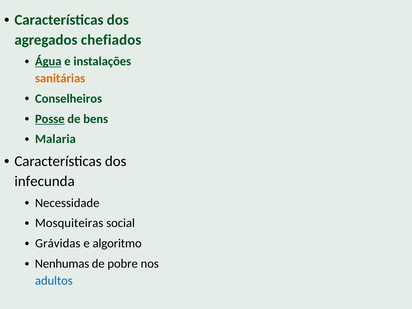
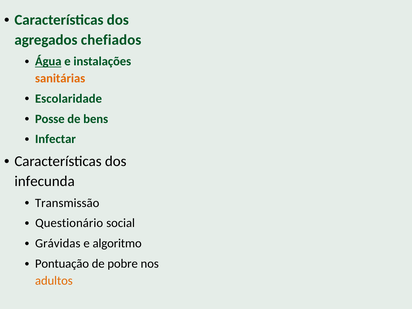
Conselheiros: Conselheiros -> Escolaridade (68, 99)
Posse underline: present -> none (50, 119)
Malaria: Malaria -> Infectar (55, 139)
Necessidade: Necessidade -> Transmissão (67, 203)
Mosquiteiras: Mosquiteiras -> Questionário (69, 223)
Nenhumas: Nenhumas -> Pontuação (62, 264)
adultos colour: blue -> orange (54, 281)
